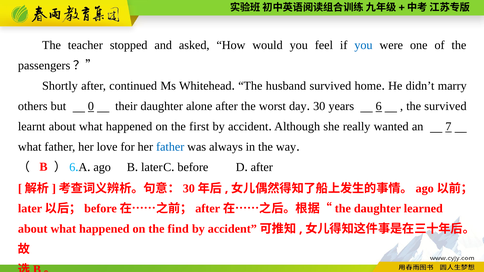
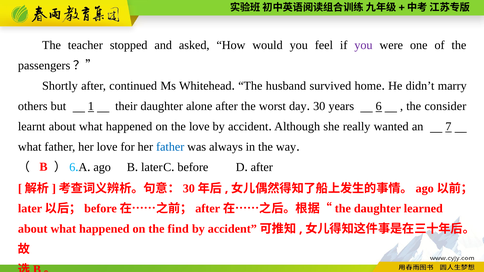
you colour: blue -> purple (363, 45)
0: 0 -> 1 (91, 106)
the survived: survived -> consider (445, 106)
the first: first -> love (199, 127)
